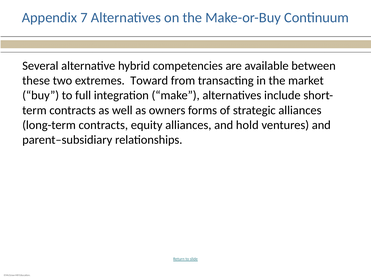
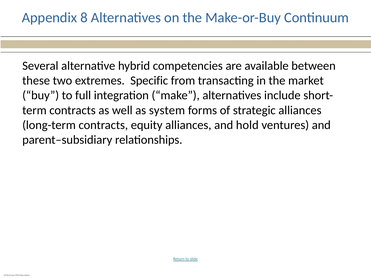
7: 7 -> 8 (84, 18)
Toward: Toward -> Specific (149, 81)
owners: owners -> system (167, 110)
